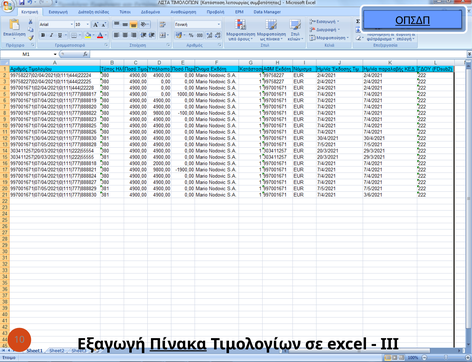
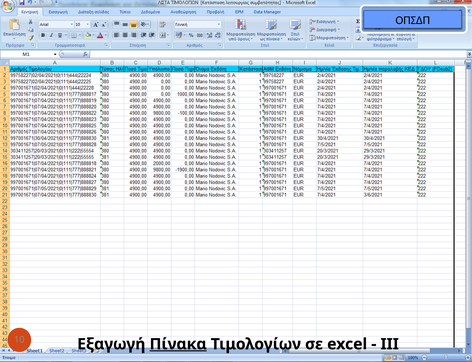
ΟΠΣΔΠ underline: present -> none (413, 20)
